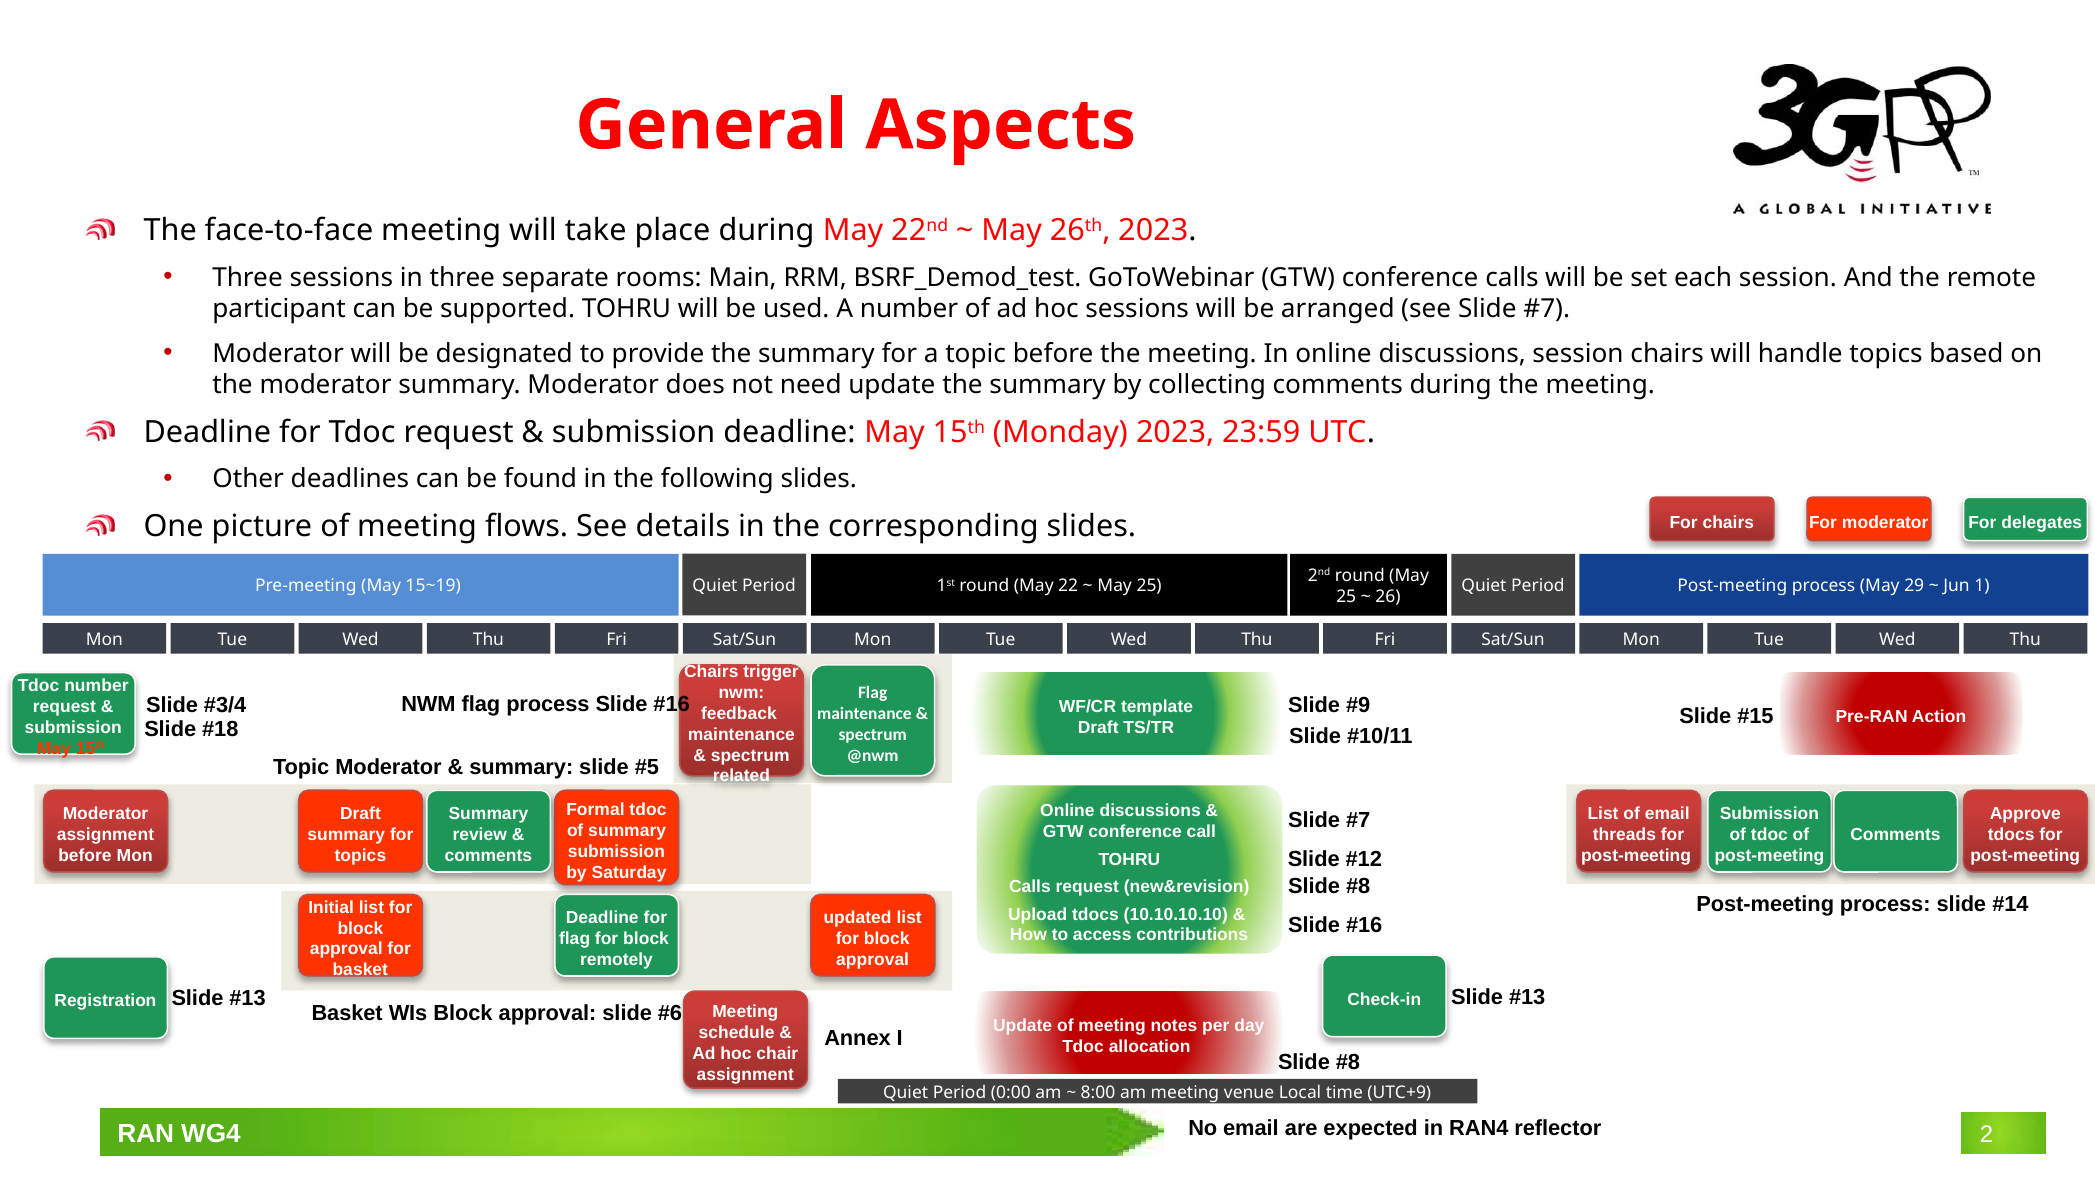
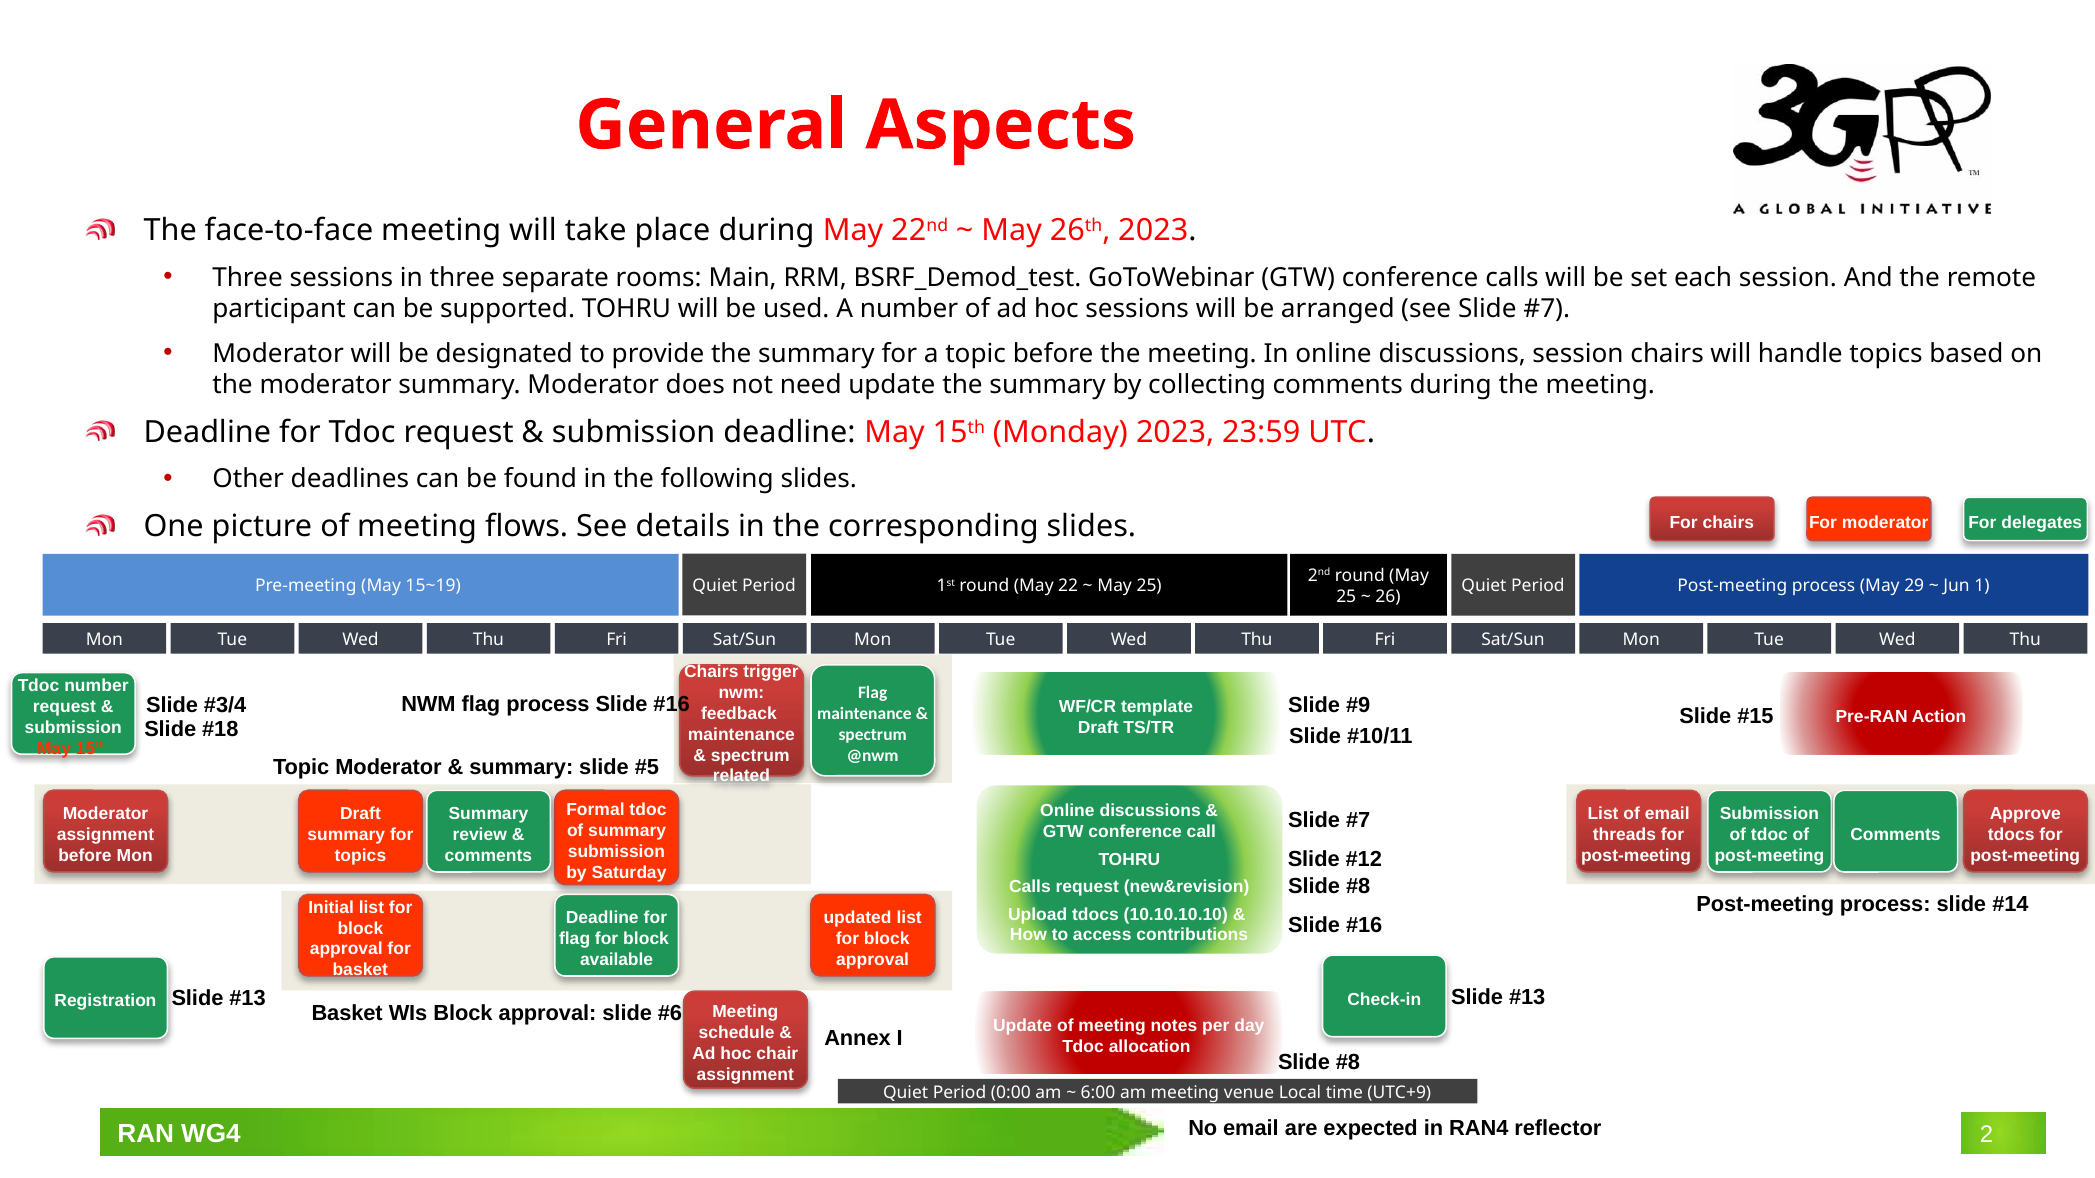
remotely: remotely -> available (617, 960)
8:00: 8:00 -> 6:00 (1098, 1093)
